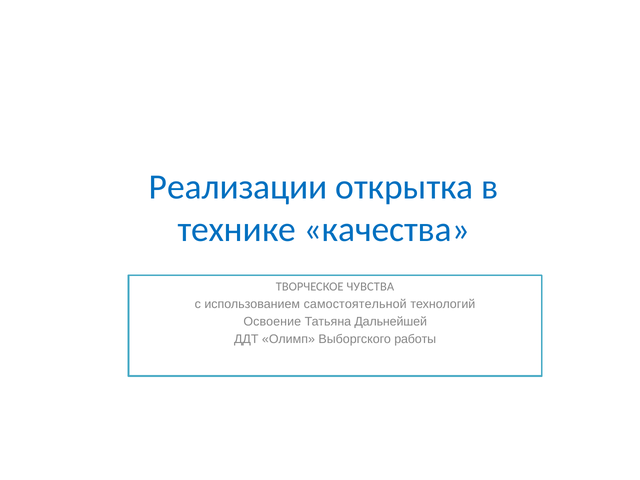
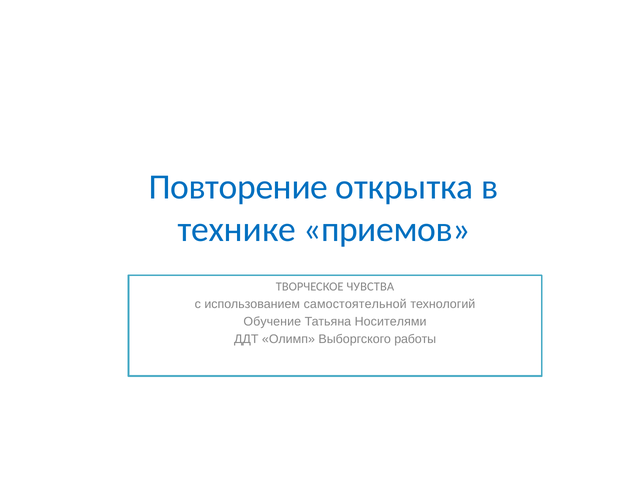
Реализации: Реализации -> Повторение (238, 187)
качества: качества -> приемов (387, 230)
Освоение: Освоение -> Обучение (272, 322)
Дальнейшей: Дальнейшей -> Носителями (391, 322)
